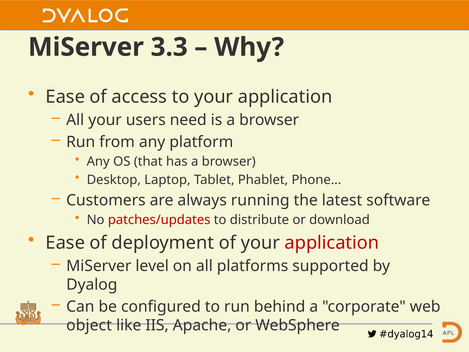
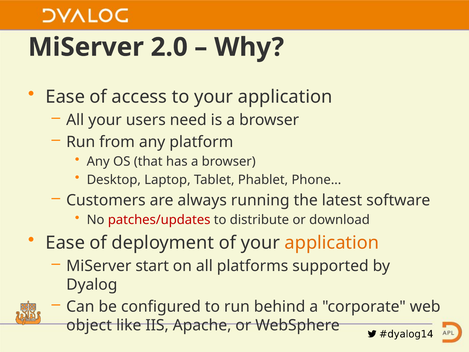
3.3: 3.3 -> 2.0 (169, 47)
application colour: red -> orange (332, 243)
level: level -> start (152, 266)
